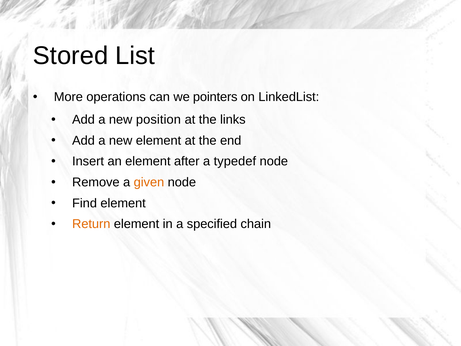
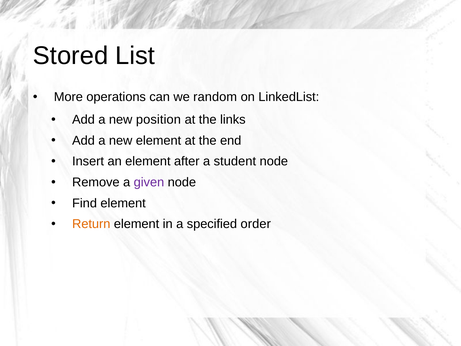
pointers: pointers -> random (215, 97)
typedef: typedef -> student (235, 161)
given colour: orange -> purple (149, 182)
chain: chain -> order (256, 224)
